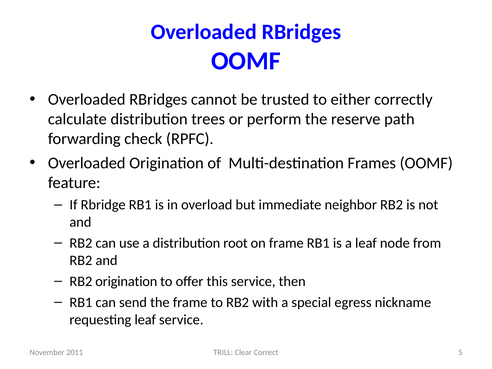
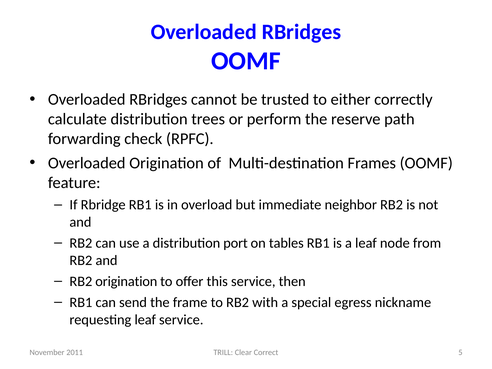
root: root -> port (236, 243)
on frame: frame -> tables (286, 243)
